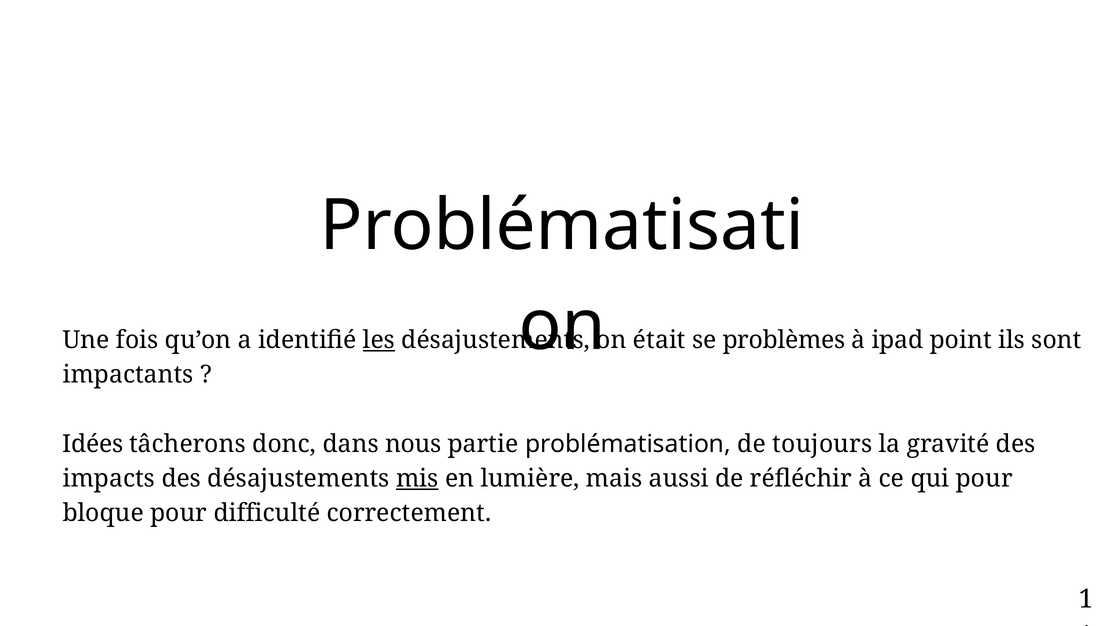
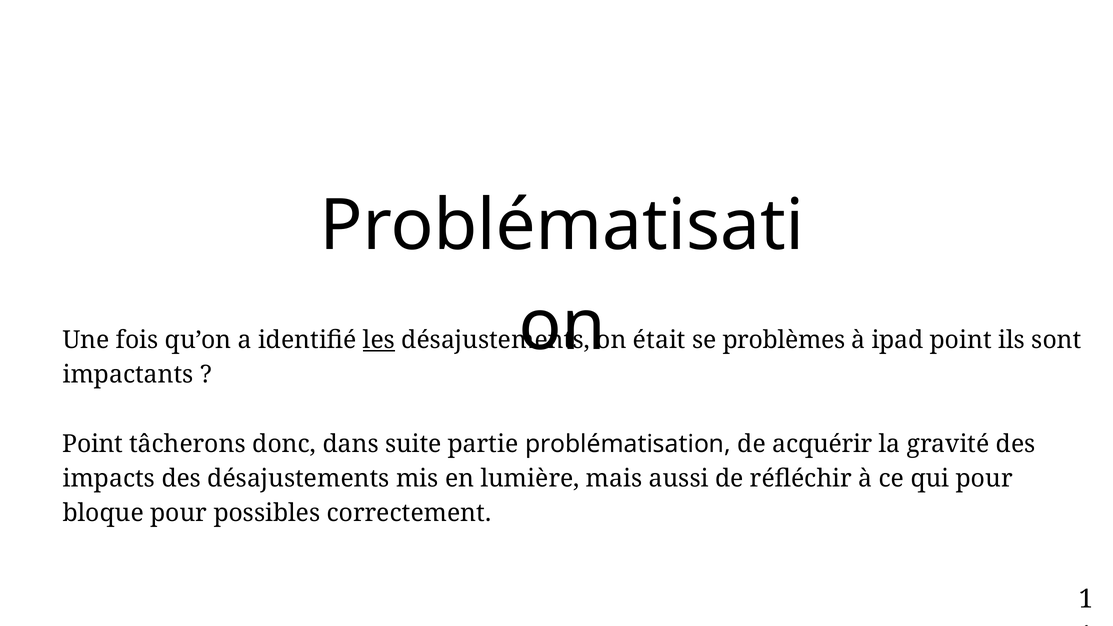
Idées: Idées -> Point (93, 444)
nous: nous -> suite (413, 444)
toujours: toujours -> acquérir (822, 444)
mis underline: present -> none (417, 479)
difficulté: difficulté -> possibles (267, 513)
